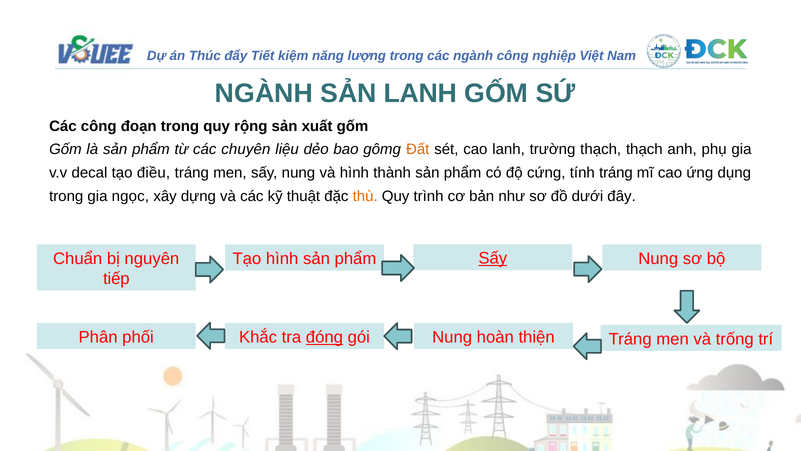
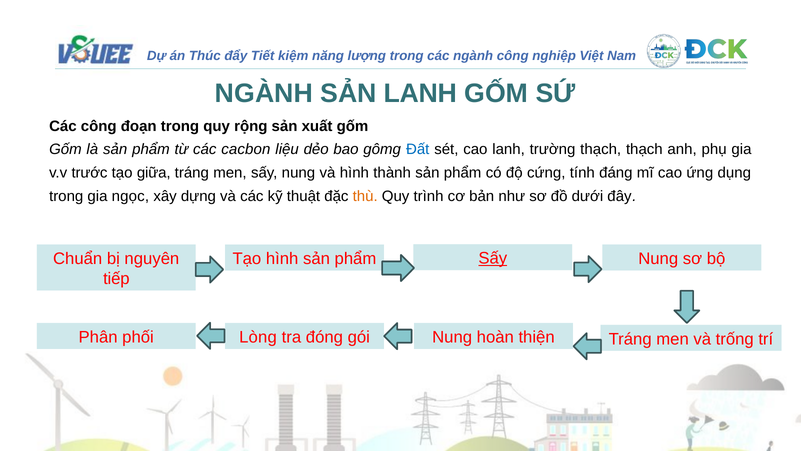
chuyên: chuyên -> cacbon (246, 149)
Đất colour: orange -> blue (418, 149)
decal: decal -> trước (90, 173)
điều: điều -> giữa (154, 173)
tính tráng: tráng -> đáng (616, 173)
Khắc: Khắc -> Lòng (258, 337)
đóng underline: present -> none (324, 337)
